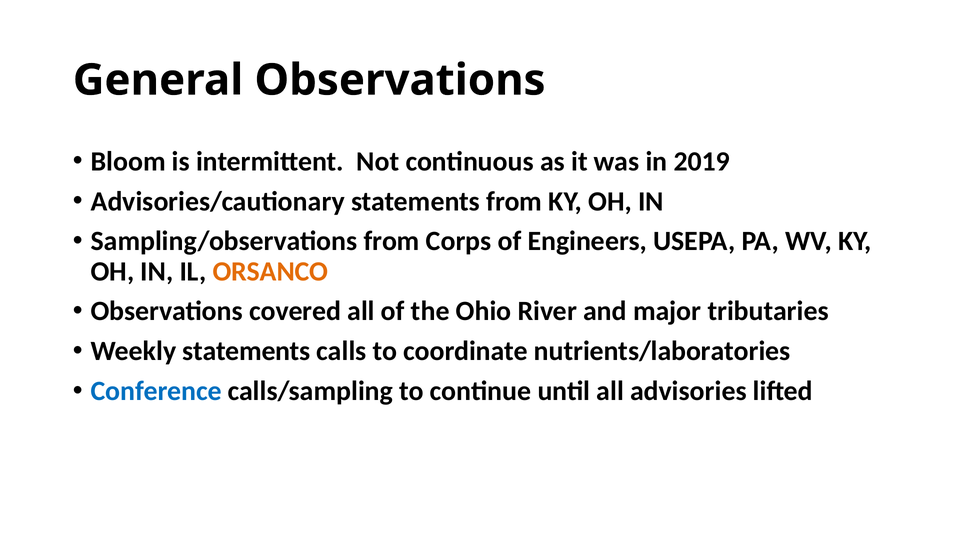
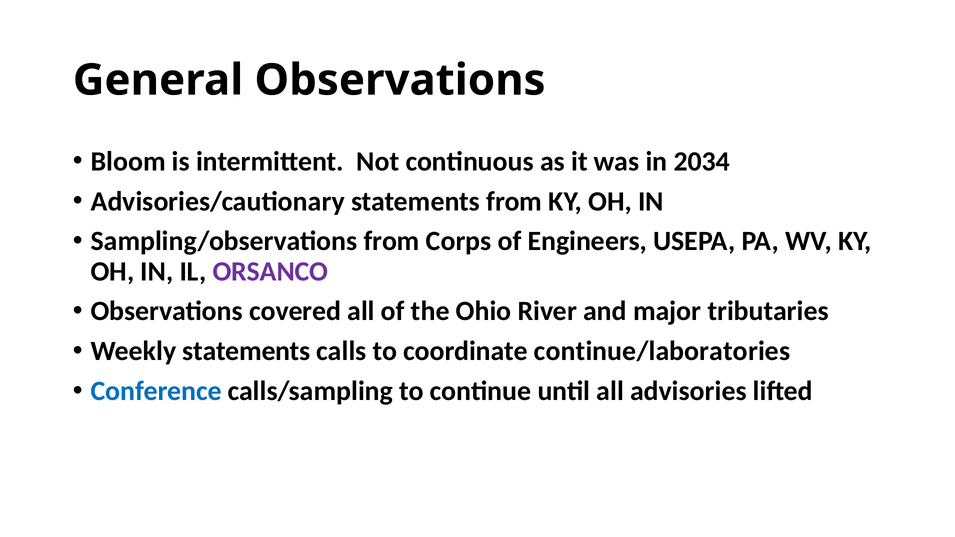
2019: 2019 -> 2034 (702, 161)
ORSANCO colour: orange -> purple (270, 271)
nutrients/laboratories: nutrients/laboratories -> continue/laboratories (662, 351)
